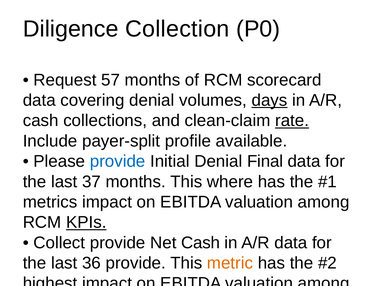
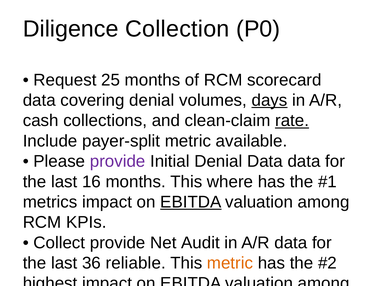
57: 57 -> 25 (111, 80)
payer-split profile: profile -> metric (188, 141)
provide colour: blue -> purple (118, 161)
Denial Final: Final -> Data (265, 161)
37: 37 -> 16 (92, 182)
EBITDA underline: none -> present (191, 202)
KPIs underline: present -> none (86, 222)
Net Cash: Cash -> Audit (200, 242)
36 provide: provide -> reliable (136, 263)
